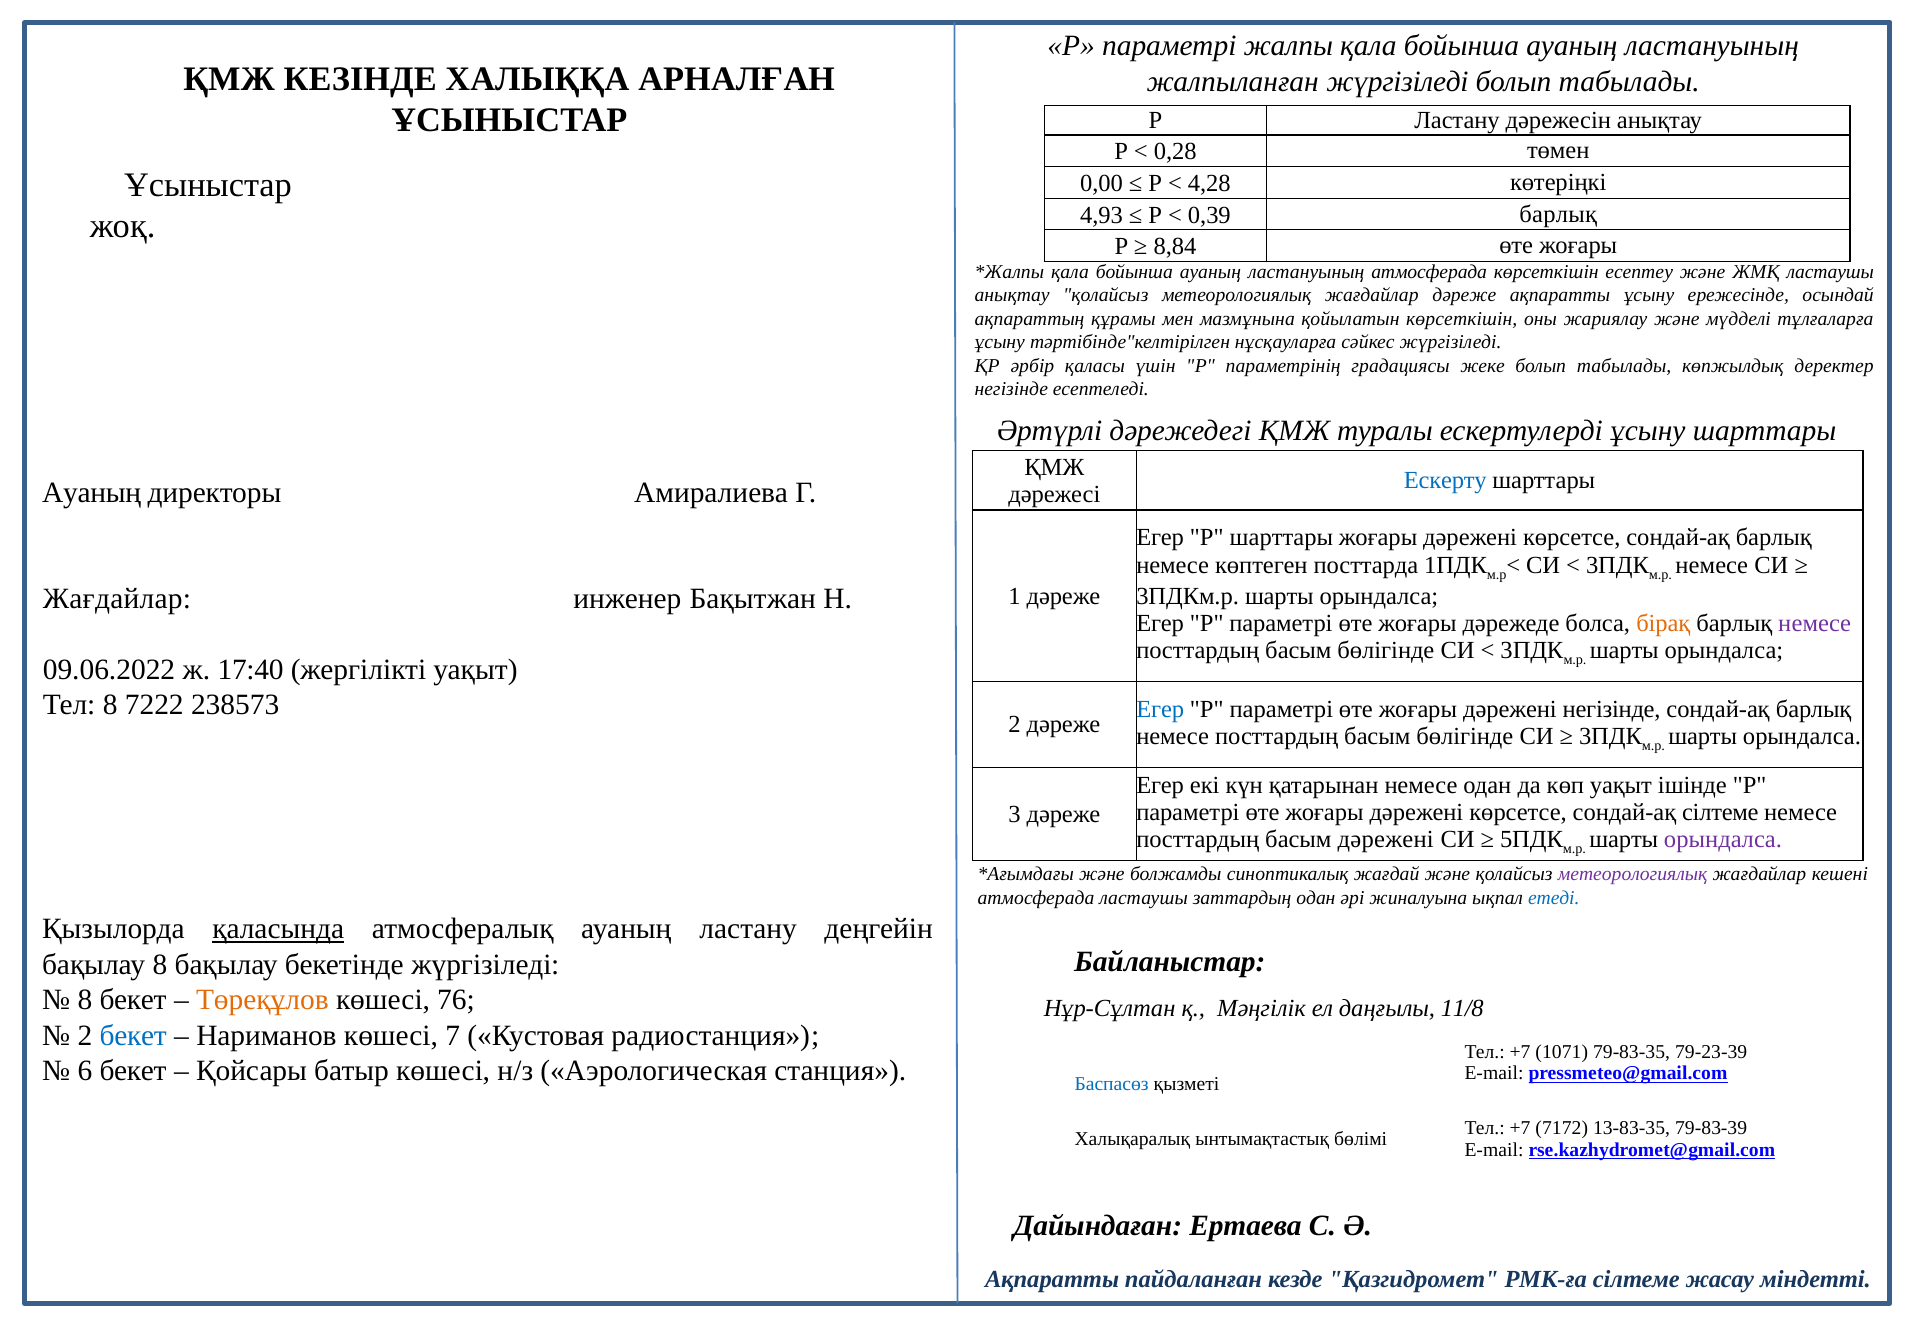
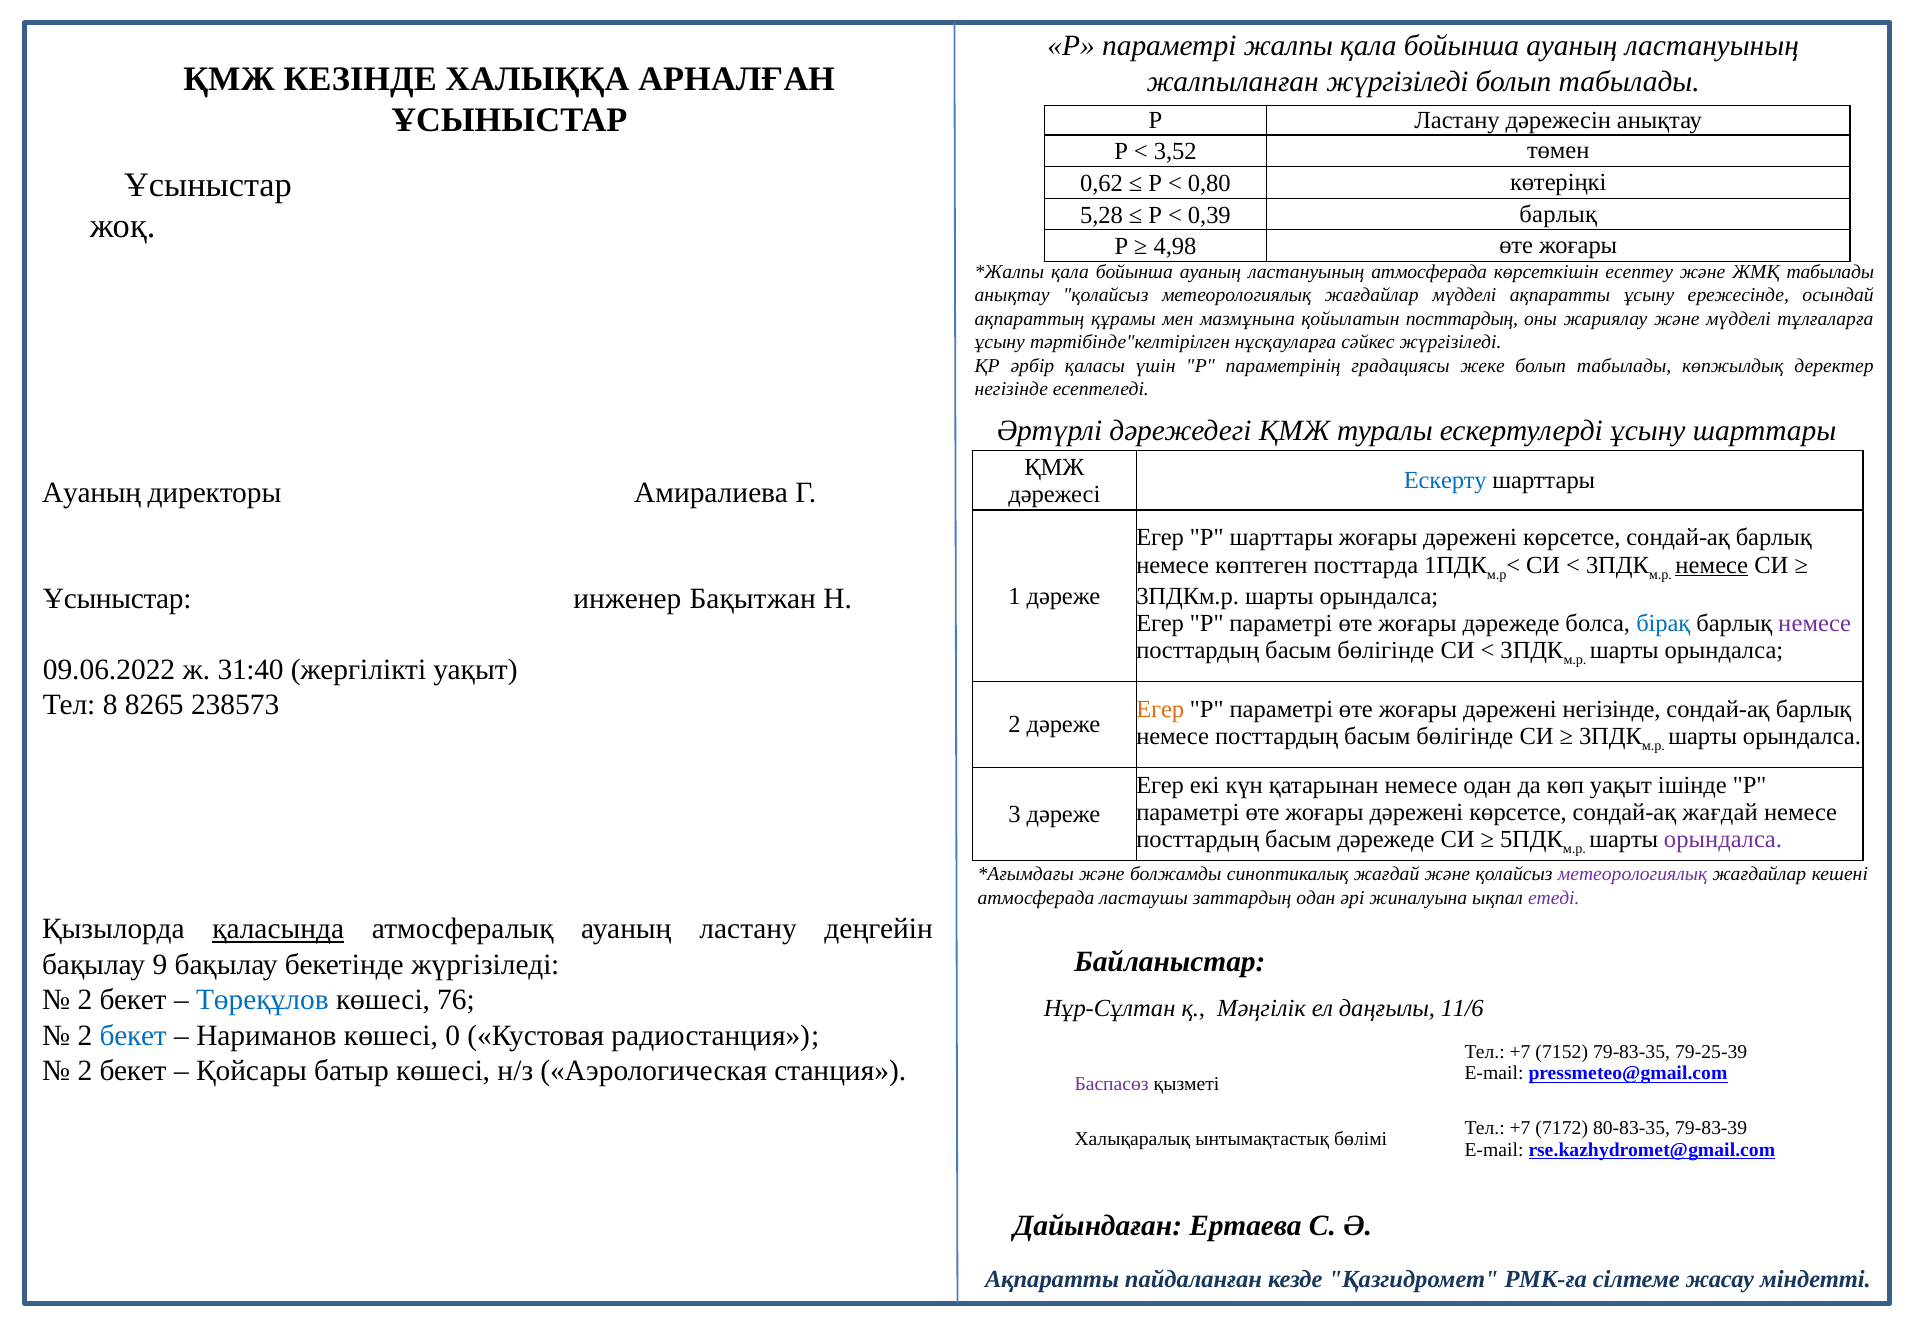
0,28: 0,28 -> 3,52 (1175, 152)
0,00: 0,00 -> 0,62 (1101, 183)
4,28: 4,28 -> 0,80 (1209, 183)
4,93: 4,93 -> 5,28 (1101, 215)
8,84: 8,84 -> 4,98 (1175, 247)
ЖМҚ ластаушы: ластаушы -> табылады (1830, 271)
жағдайлар дәреже: дәреже -> мүдделі (1464, 295)
қойылатын көрсеткішін: көрсеткішін -> посттардың (1462, 319)
немесе underline: none -> present (1712, 565)
Жағдайлар: Жағдайлар -> Ұсыныстар (117, 599)
бірақ colour: orange -> blue (1663, 623)
17:40: 17:40 -> 31:40 (251, 670)
7222: 7222 -> 8265 (154, 705)
Егер colour: blue -> orange (1160, 709)
сондай-ақ сілтеме: сілтеме -> жағдай (1720, 812)
басым дәрежені: дәрежені -> дәрежеде (1386, 839)
етеді colour: blue -> purple (1554, 898)
бақылау 8: 8 -> 9 (160, 964)
8: 8 -> 2 (85, 1000)
Төреқұлов colour: orange -> blue (262, 1000)
11/8: 11/8 -> 11/6 (1462, 1008)
7: 7 -> 0 (453, 1035)
1071: 1071 -> 7152 (1562, 1051)
79-23-39: 79-23-39 -> 79-25-39 (1711, 1051)
6: 6 -> 2 (85, 1071)
Баспасөз colour: blue -> purple (1112, 1084)
13-83-35: 13-83-35 -> 80-83-35 (1632, 1128)
